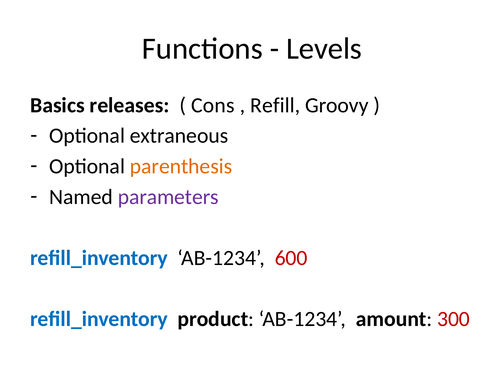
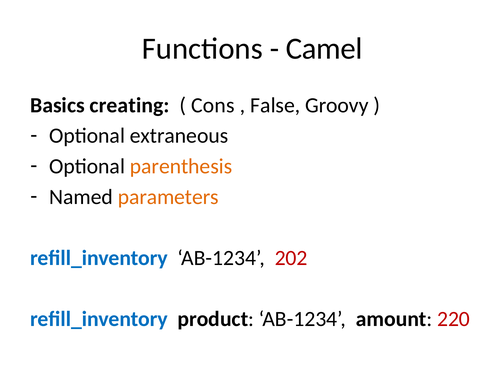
Levels: Levels -> Camel (324, 49)
releases: releases -> creating (130, 105)
Refill: Refill -> False (275, 105)
parameters colour: purple -> orange (168, 197)
600: 600 -> 202 (291, 258)
300: 300 -> 220 (454, 319)
